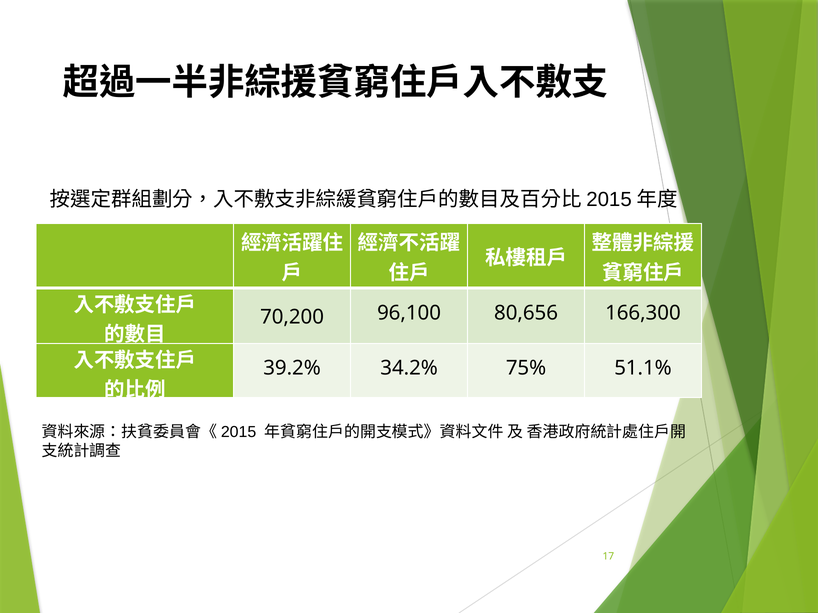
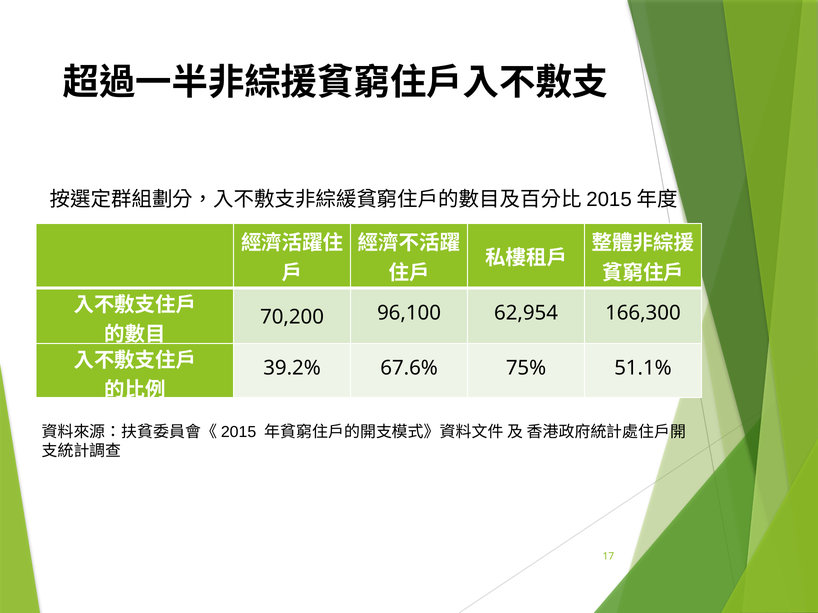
80,656: 80,656 -> 62,954 (526, 313)
34.2%: 34.2% -> 67.6% (409, 368)
